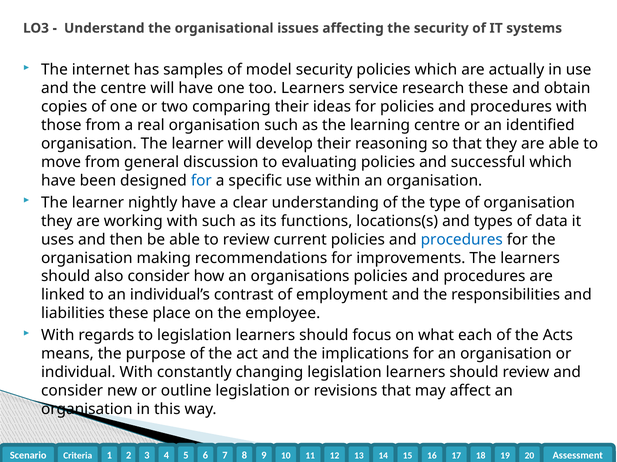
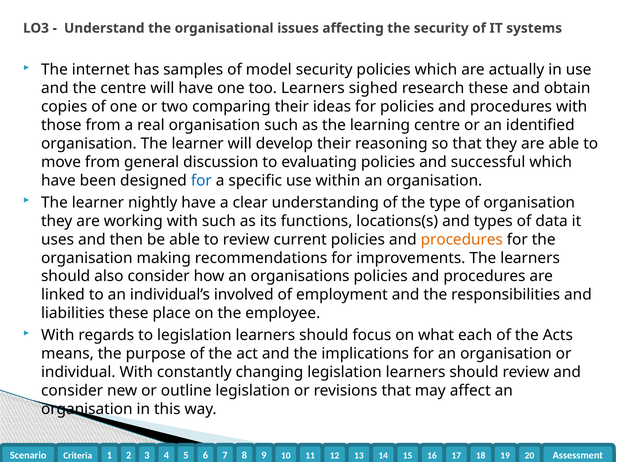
service: service -> sighed (373, 88)
procedures colour: blue -> orange (462, 240)
contrast: contrast -> involved (244, 295)
